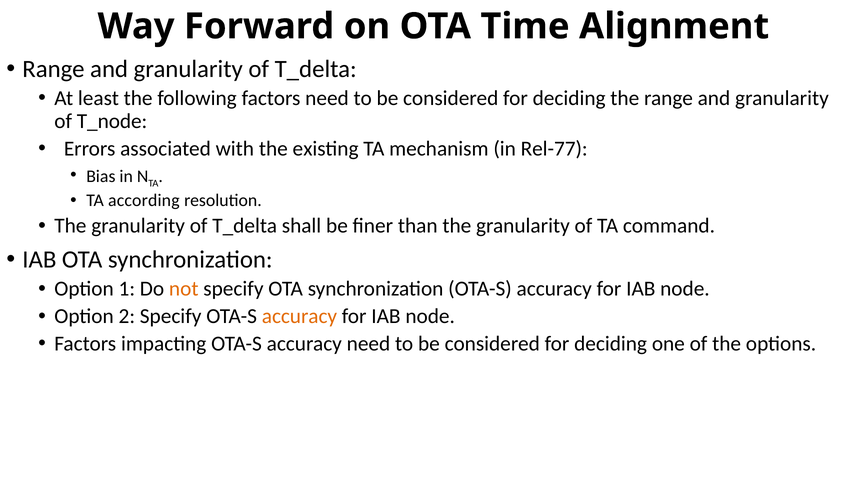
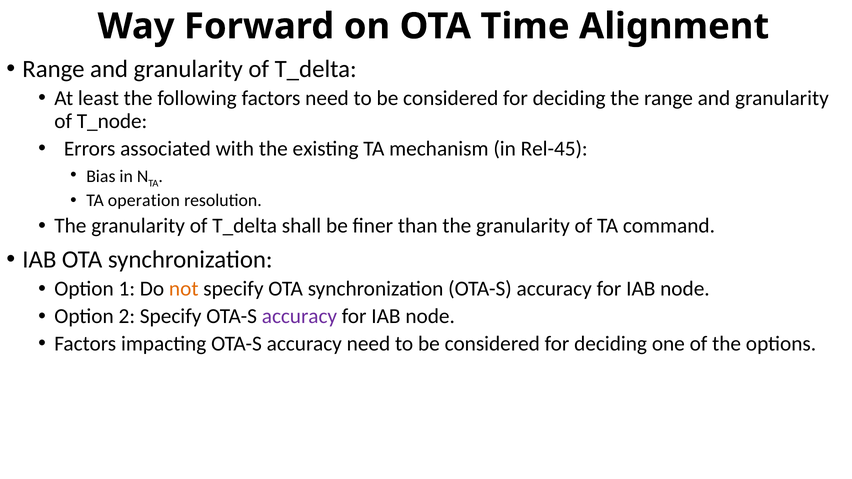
Rel-77: Rel-77 -> Rel-45 (554, 149)
according: according -> operation (144, 201)
accuracy colour: orange -> purple (299, 317)
